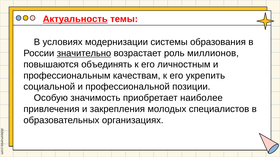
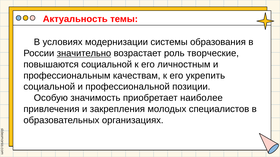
Актуальность underline: present -> none (75, 19)
миллионов: миллионов -> творческие (213, 53)
повышаются объединять: объединять -> социальной (107, 65)
